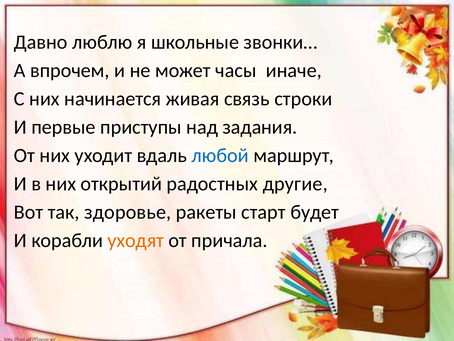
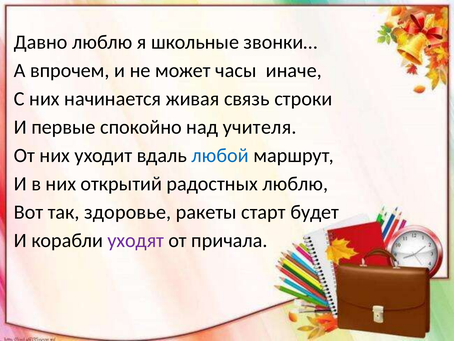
приступы: приступы -> спокойно (141, 127)
задания: задания -> учителя (260, 127)
радостных другие: другие -> люблю (295, 184)
уходят colour: orange -> purple (136, 240)
